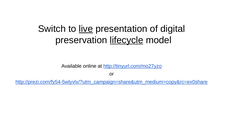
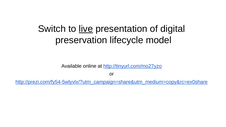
lifecycle underline: present -> none (127, 40)
